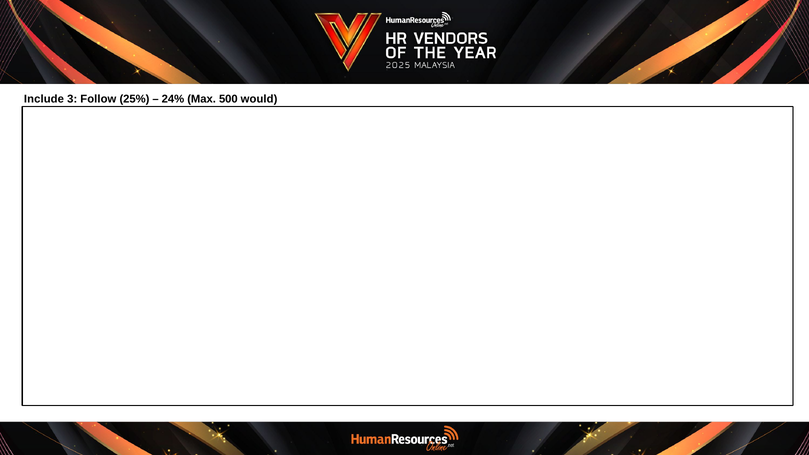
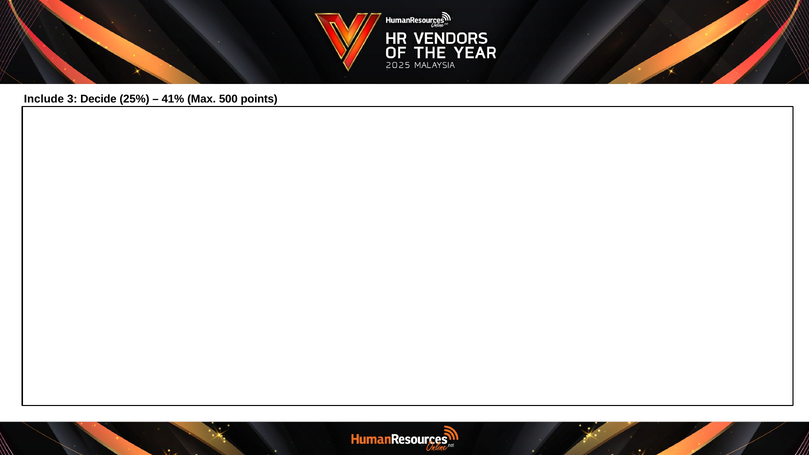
Follow: Follow -> Decide (98, 99)
24%: 24% -> 41% (173, 99)
would: would -> points (259, 99)
